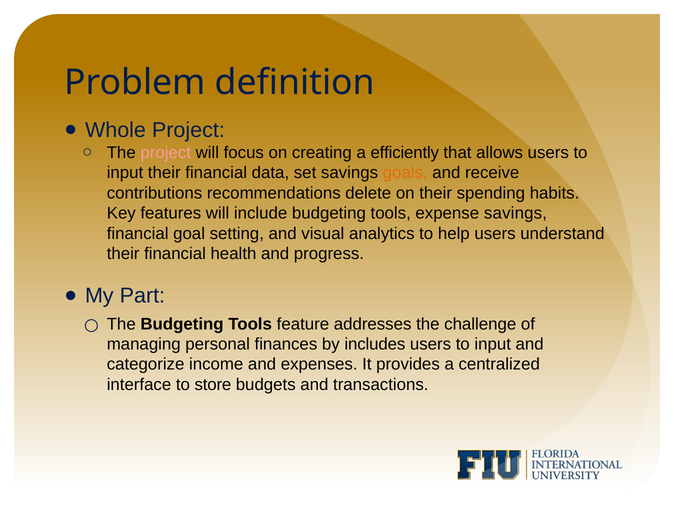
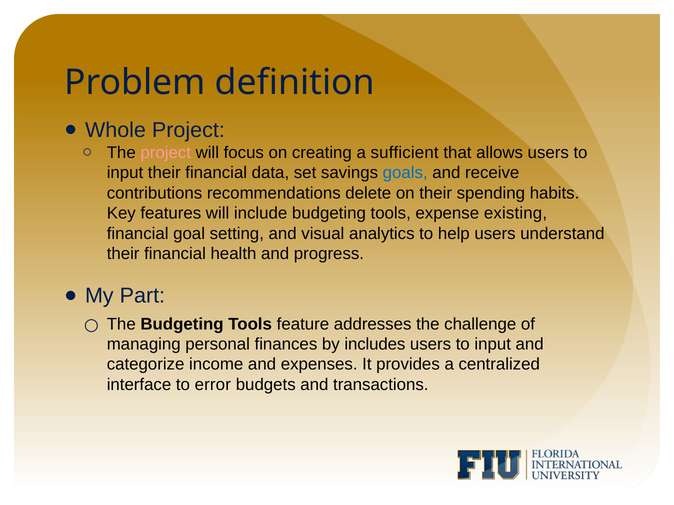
efficiently: efficiently -> sufficient (405, 153)
goals colour: orange -> blue (405, 173)
expense savings: savings -> existing (515, 213)
store: store -> error (213, 385)
